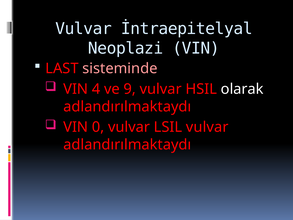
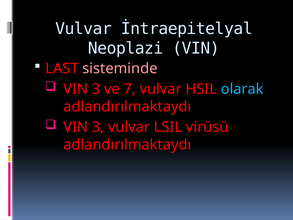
4: 4 -> 3 (96, 89)
9: 9 -> 7 (130, 89)
olarak colour: white -> light blue (242, 89)
0: 0 -> 3 (98, 127)
LSIL vulvar: vulvar -> virüsü (207, 127)
